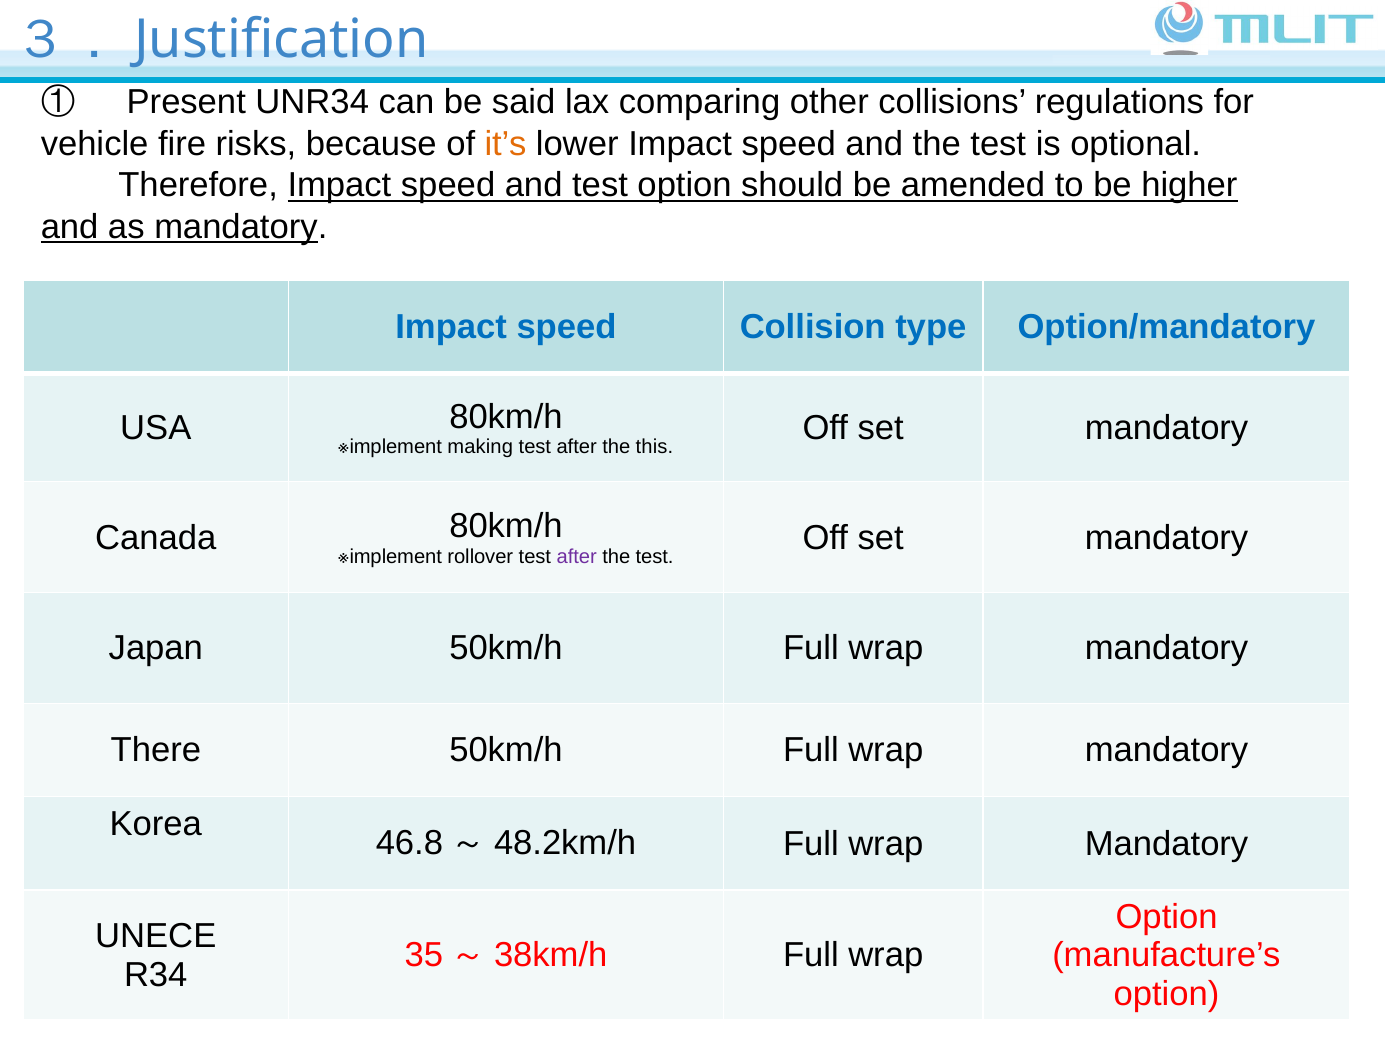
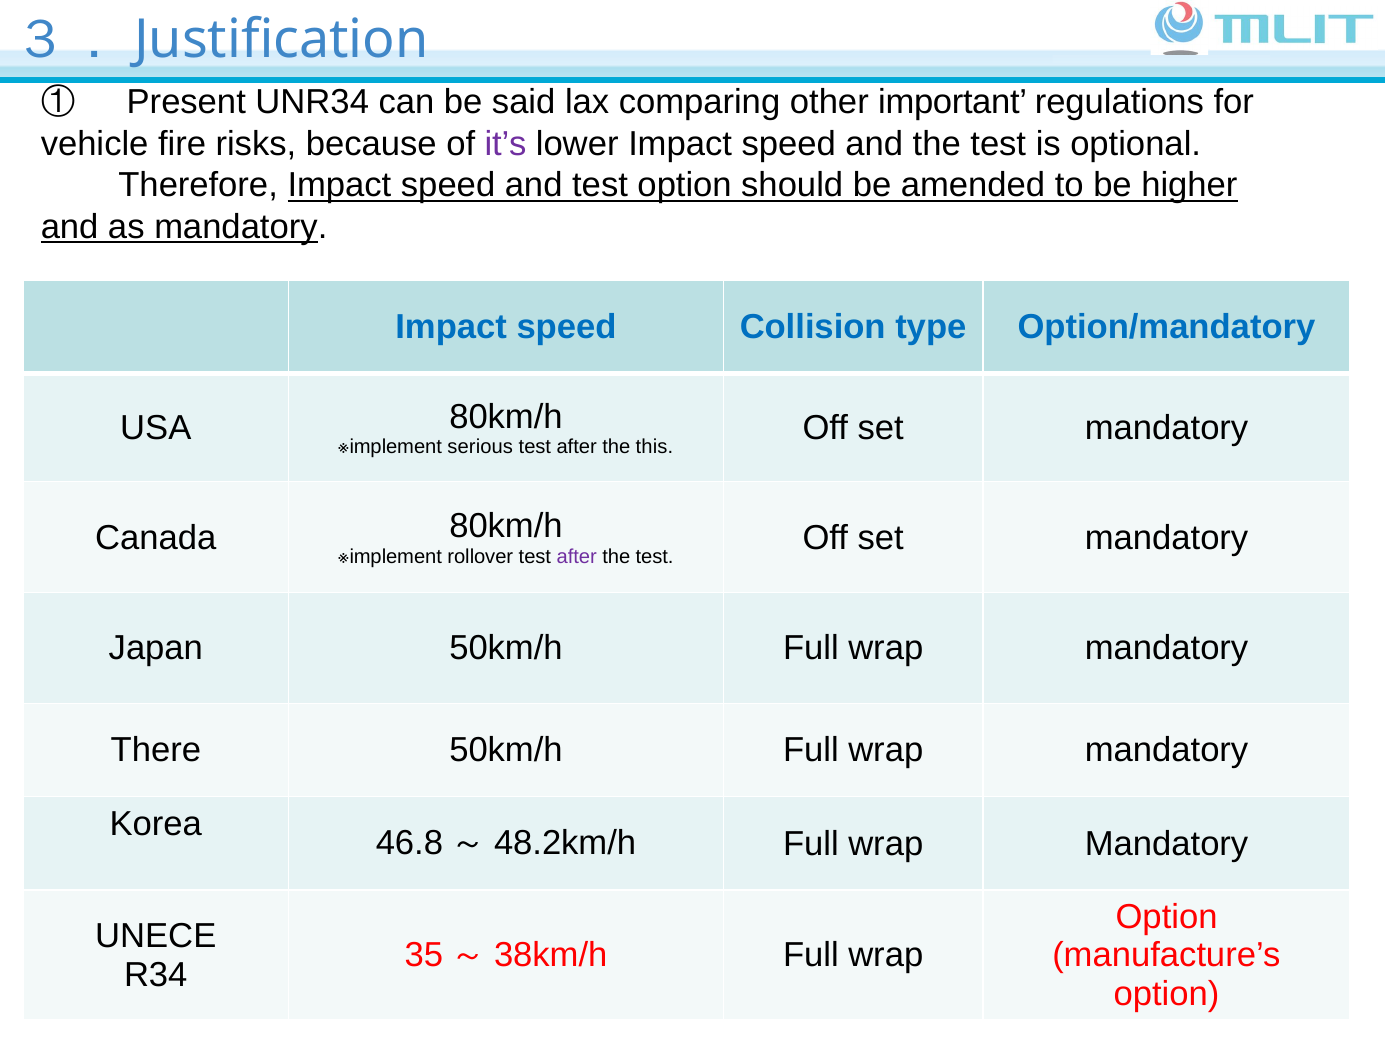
collisions: collisions -> important (953, 102)
it’s colour: orange -> purple (506, 144)
making: making -> serious (480, 447)
